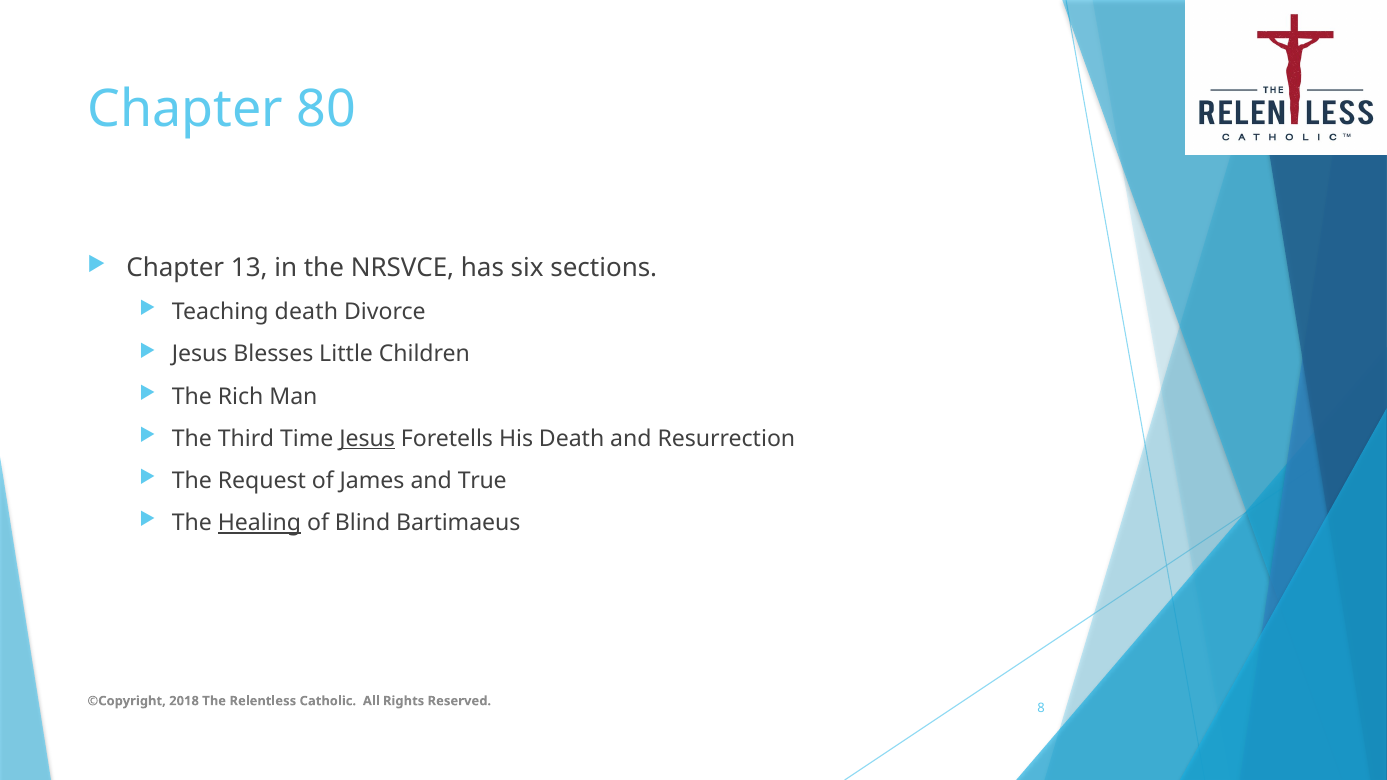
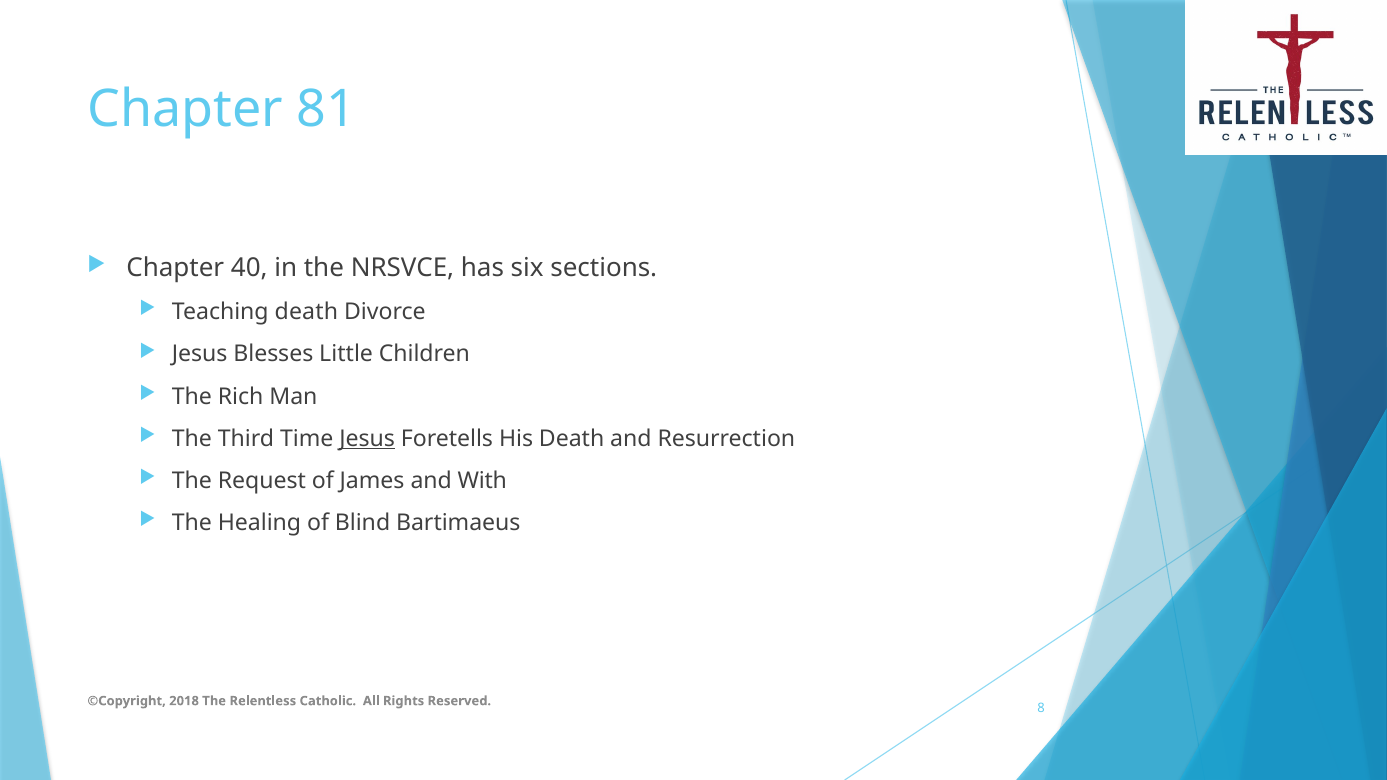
80: 80 -> 81 (326, 109)
13: 13 -> 40 (249, 268)
True: True -> With (482, 481)
Healing underline: present -> none (259, 523)
